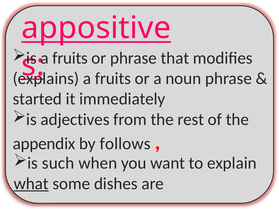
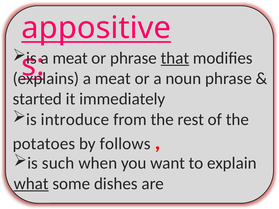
fruits: fruits -> meat (70, 58)
that underline: none -> present (175, 58)
fruits: fruits -> meat (113, 79)
adjectives: adjectives -> introduce (75, 120)
appendix: appendix -> potatoes (44, 144)
